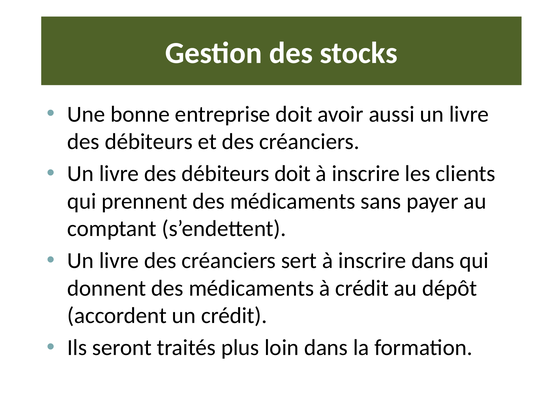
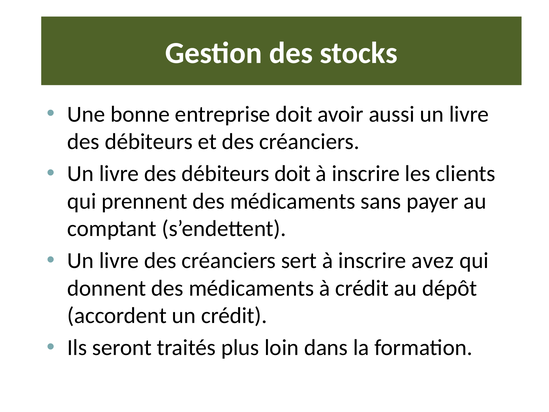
inscrire dans: dans -> avez (433, 261)
